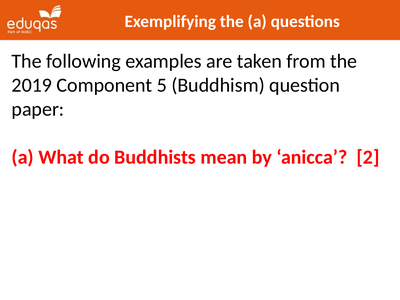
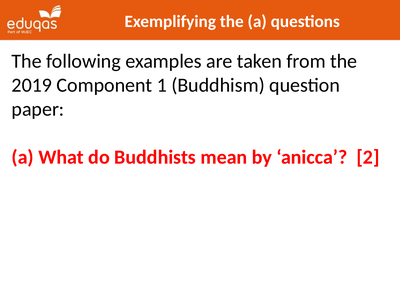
5: 5 -> 1 (162, 85)
